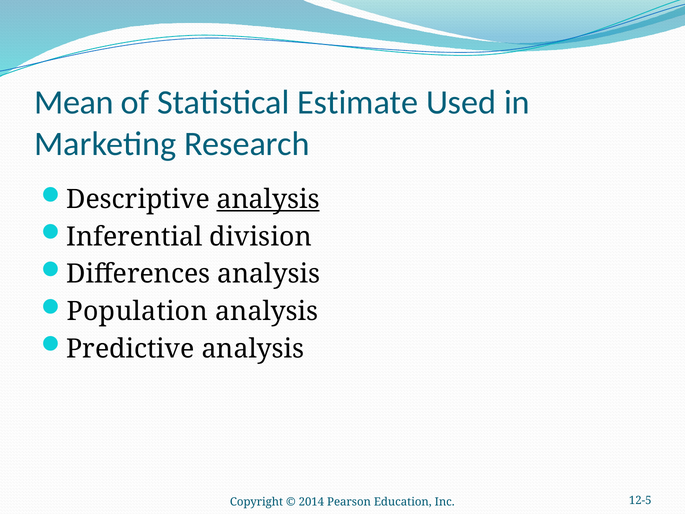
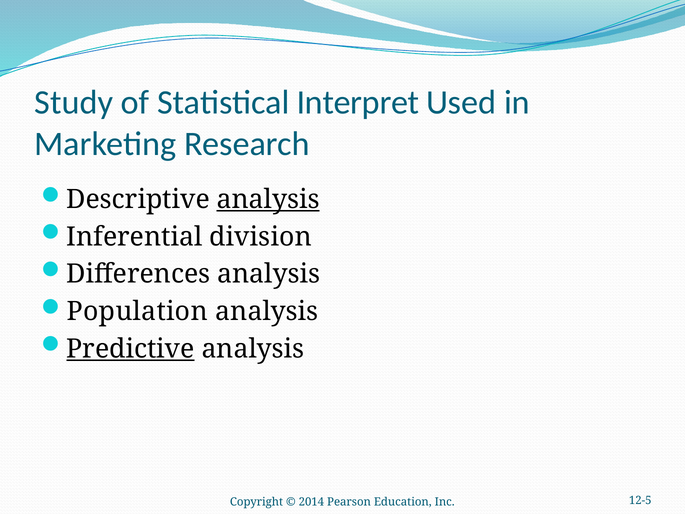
Mean: Mean -> Study (74, 103)
Estimate: Estimate -> Interpret (358, 103)
Predictive underline: none -> present (131, 349)
